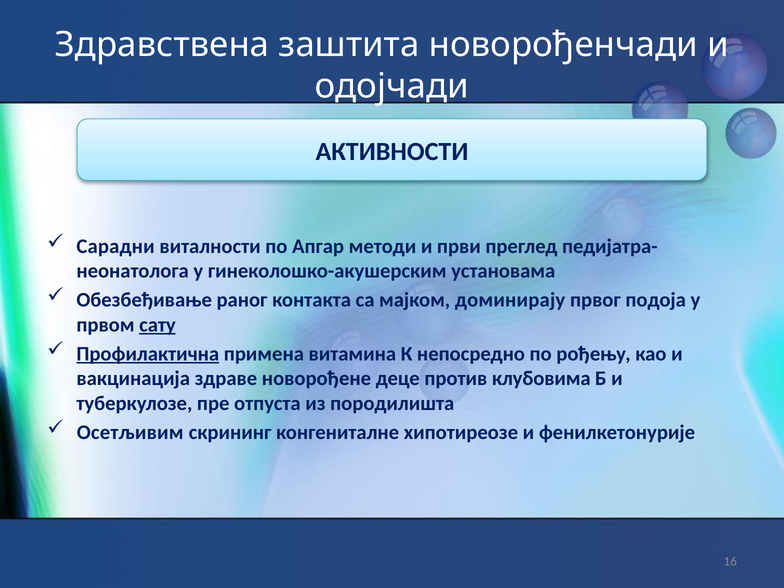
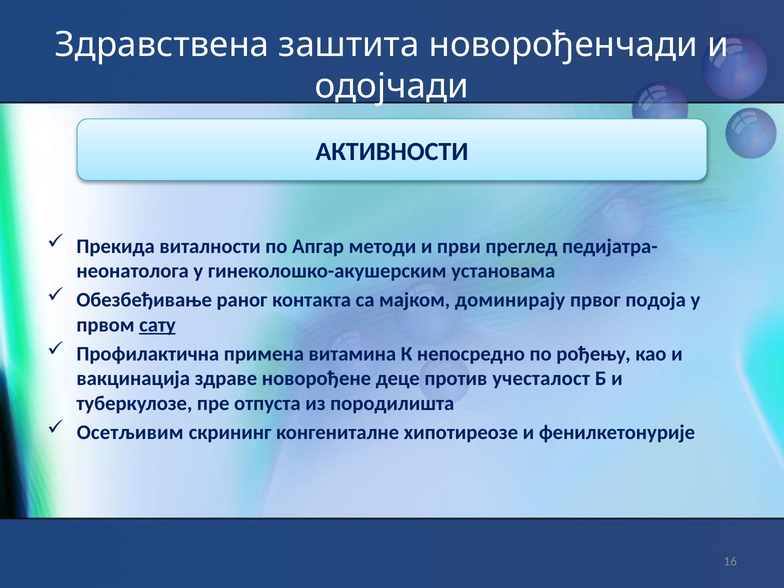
Сарадни: Сарадни -> Прекида (116, 246)
Профилактична underline: present -> none (148, 354)
клубовима: клубовима -> учесталост (541, 379)
